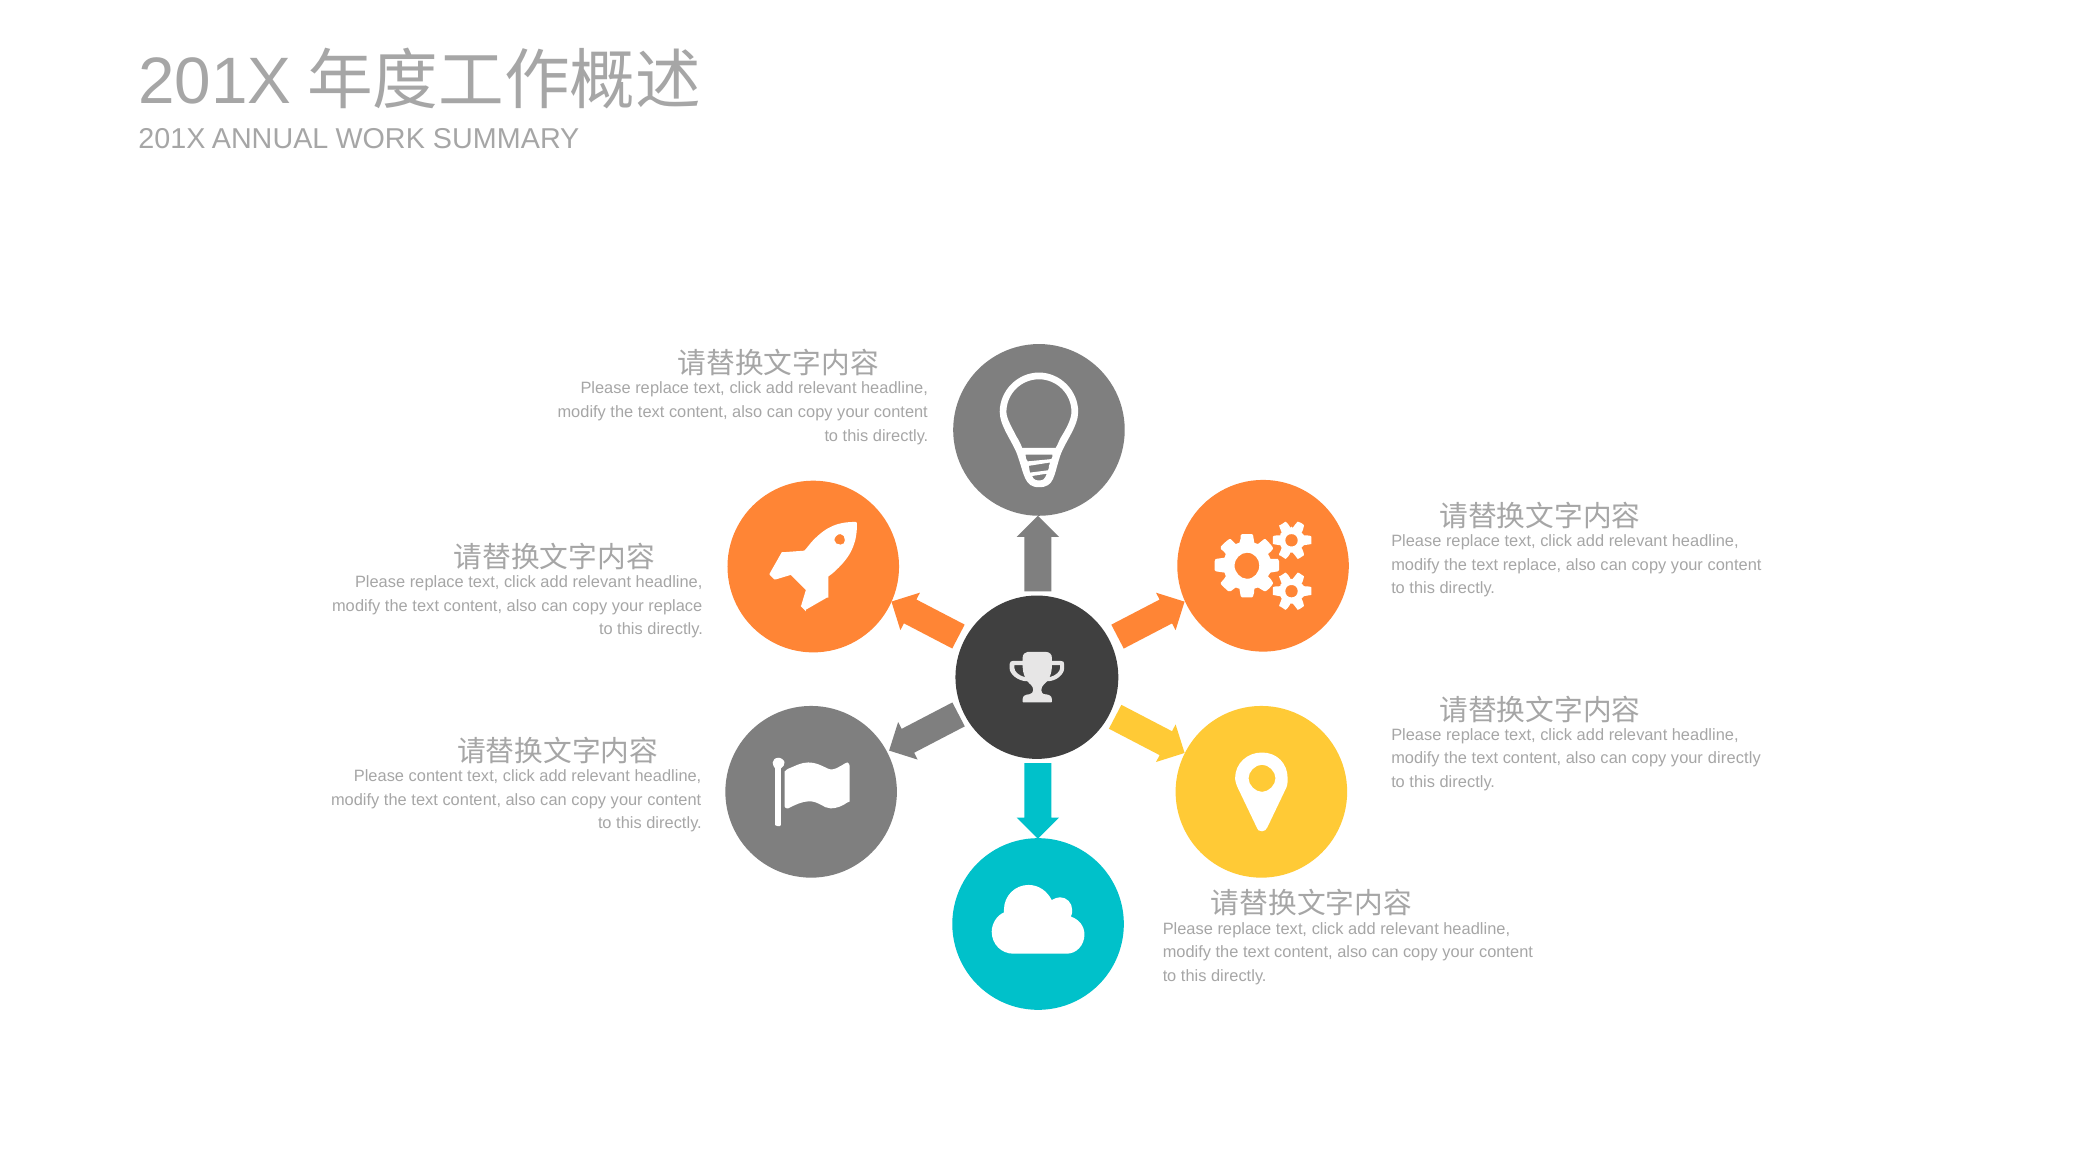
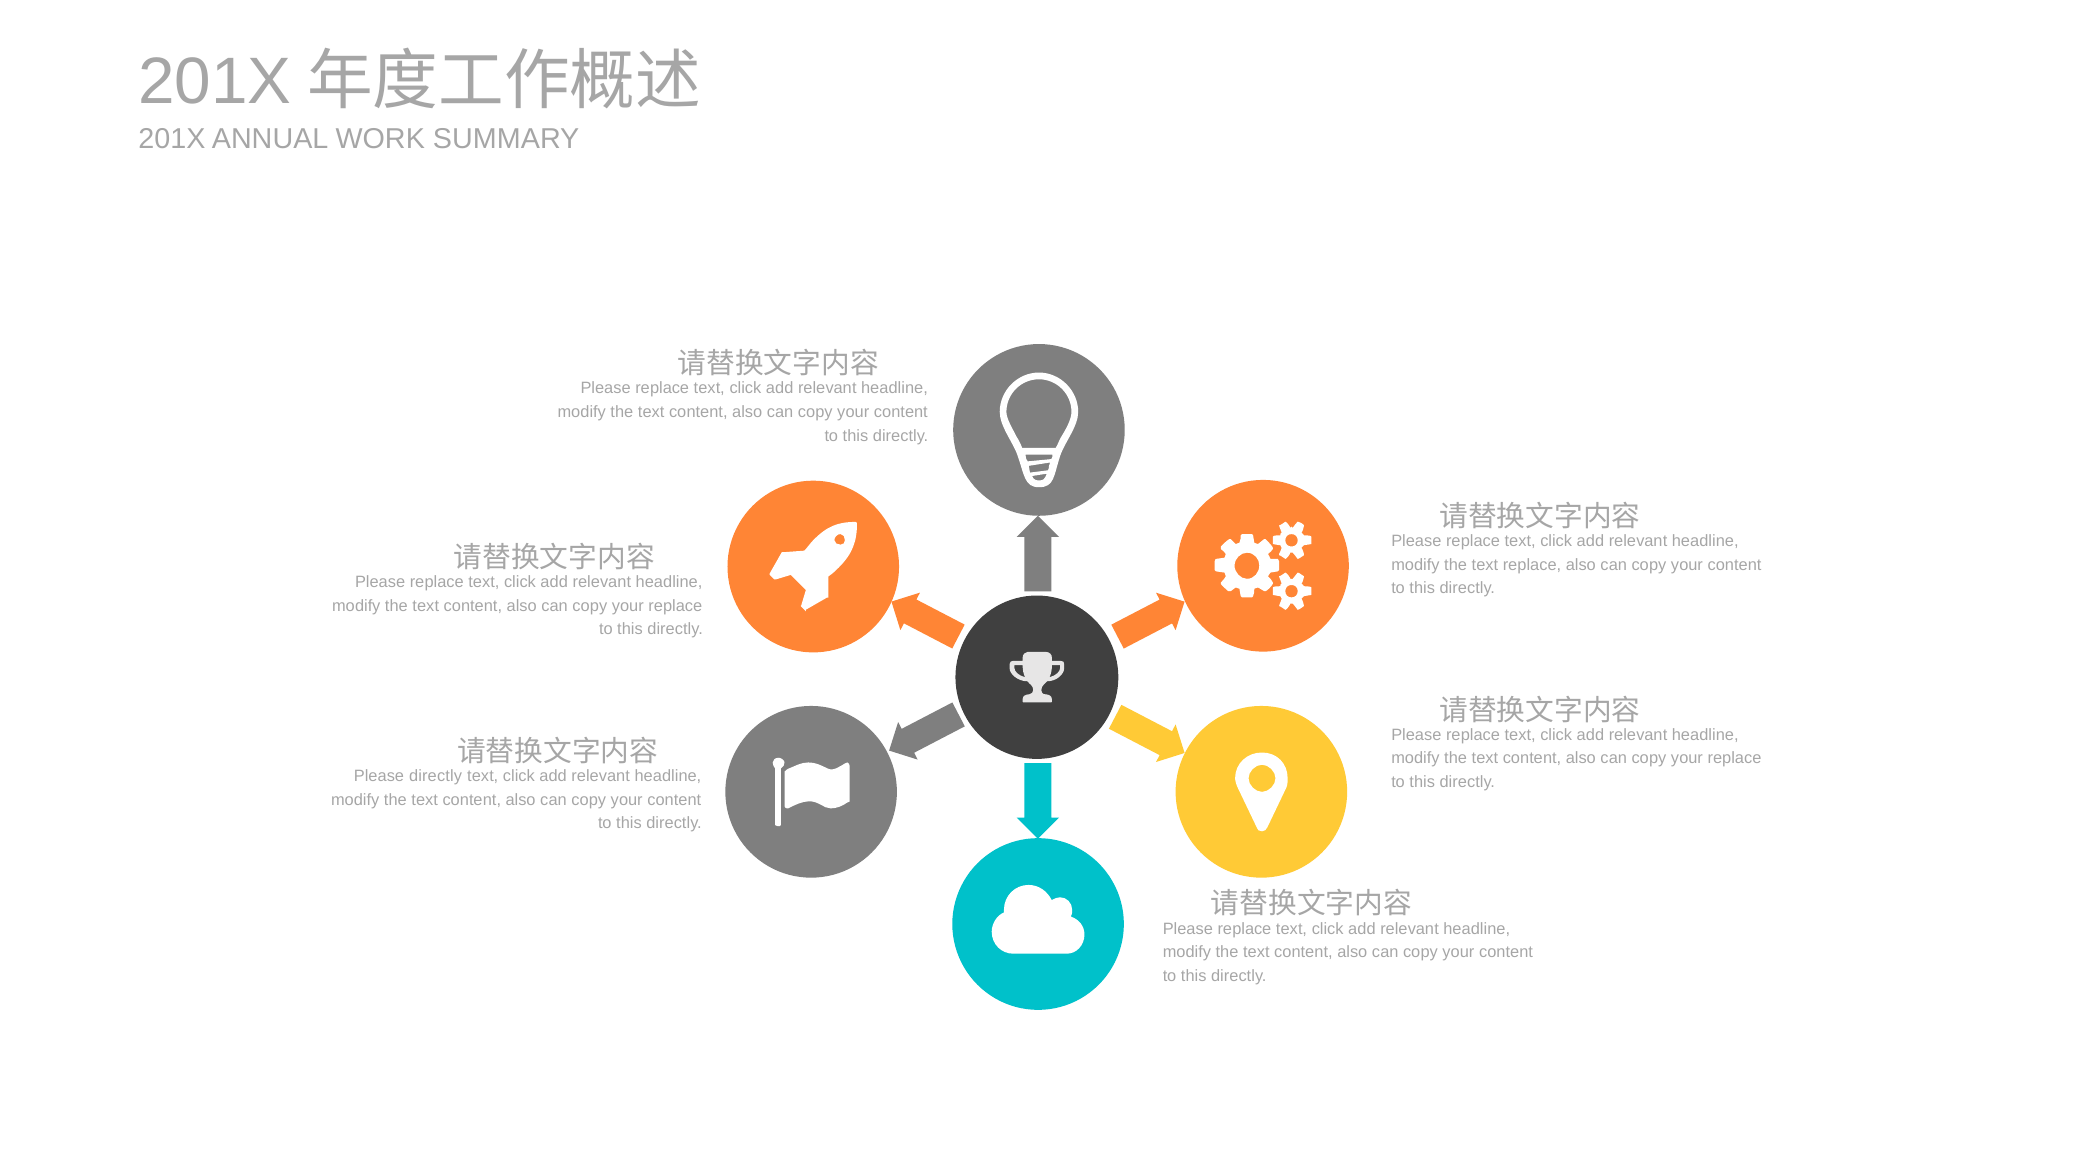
directly: directly -> replace (1734, 758)
Please content: content -> directly (436, 776)
